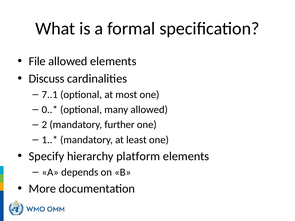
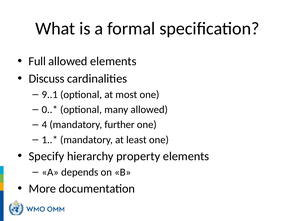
File: File -> Full (37, 61)
7..1: 7..1 -> 9..1 (50, 95)
2: 2 -> 4 (44, 125)
platform: platform -> property (138, 156)
